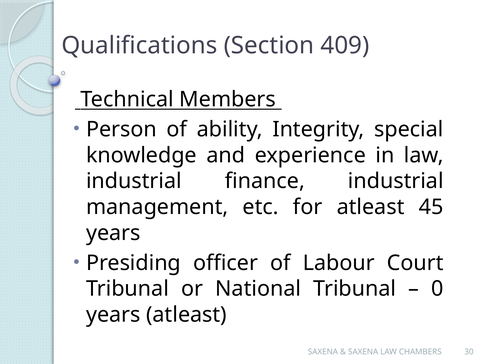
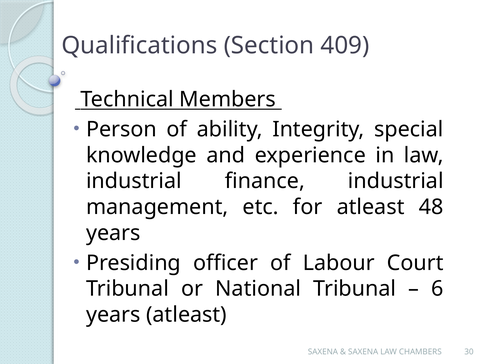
45: 45 -> 48 (431, 207)
0: 0 -> 6 (437, 289)
